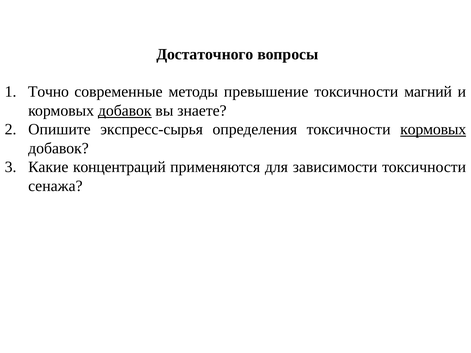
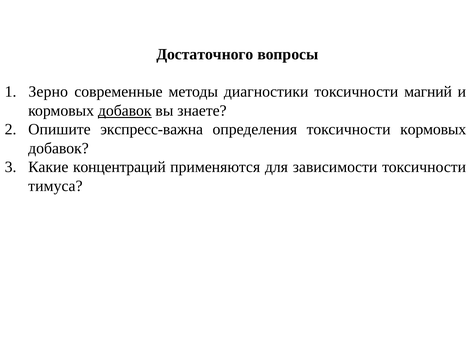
Точно: Точно -> Зерно (48, 92)
превышение: превышение -> диагностики (266, 92)
экспресс-сырья: экспресс-сырья -> экспресс-важна (152, 130)
кормовых underline: present -> none (433, 130)
сенажа: сенажа -> тимуса (55, 186)
